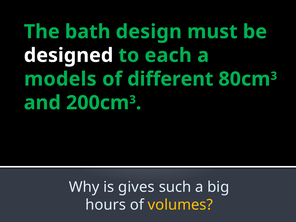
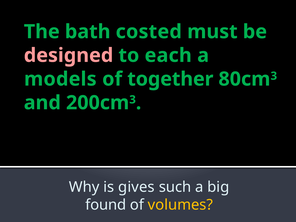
design: design -> costed (149, 32)
designed colour: white -> pink (69, 55)
different: different -> together (170, 79)
hours: hours -> found (106, 205)
